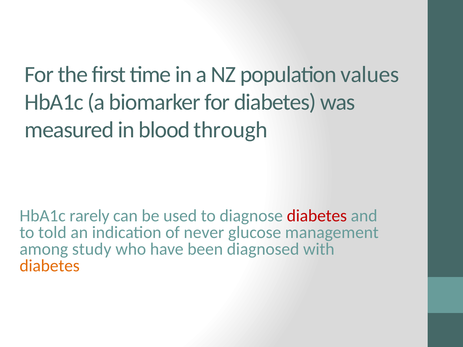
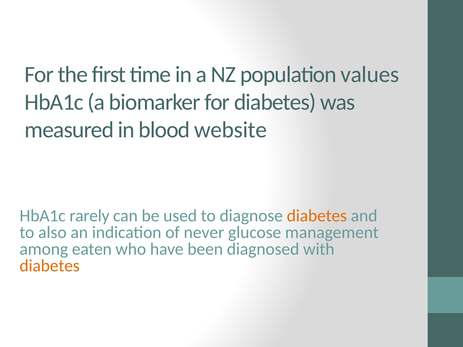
through: through -> website (231, 130)
diabetes colour: red -> orange (317, 216)
told: told -> also (52, 233)
study: study -> eaten (92, 249)
